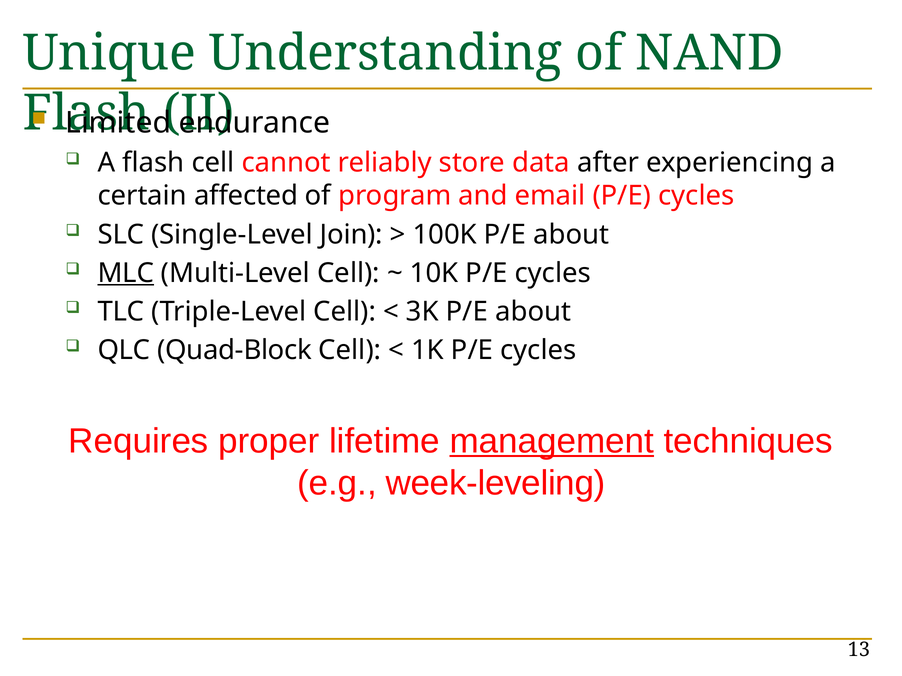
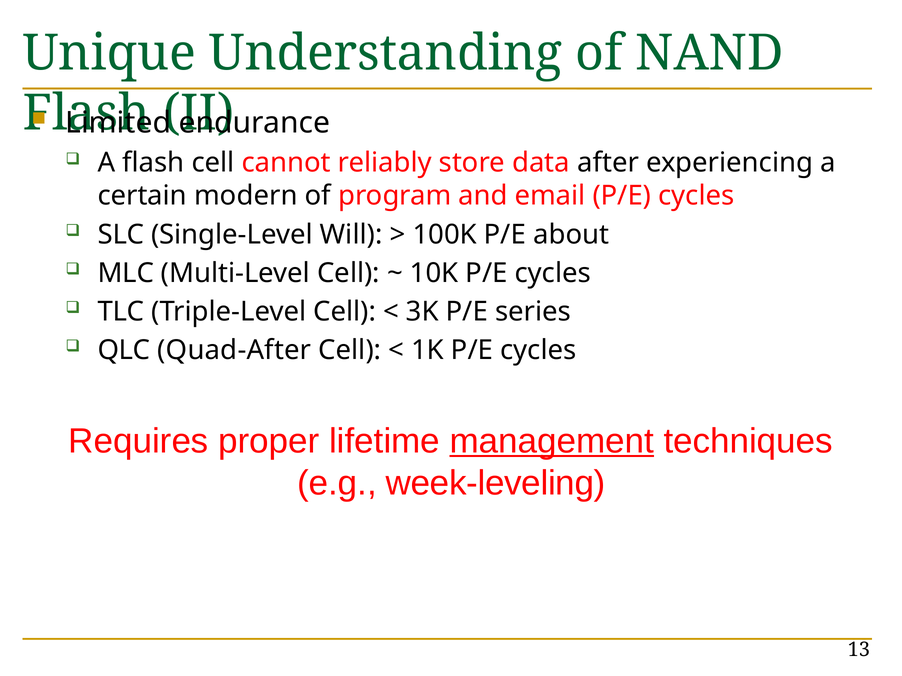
affected: affected -> modern (246, 196)
Join: Join -> Will (351, 235)
MLC underline: present -> none (126, 273)
3K P/E about: about -> series (533, 312)
Quad-Block: Quad-Block -> Quad-After (234, 350)
